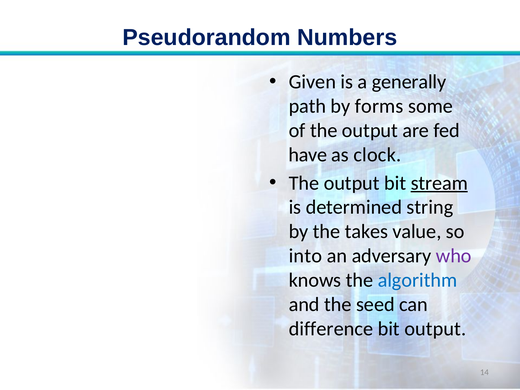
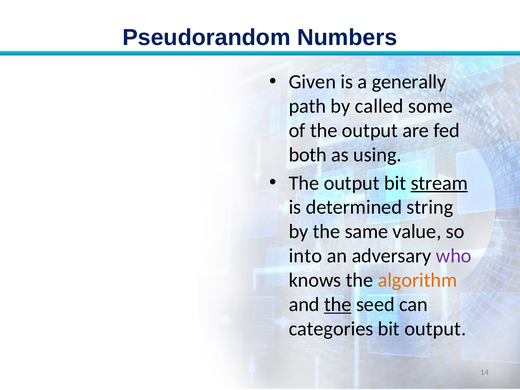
forms: forms -> called (379, 106)
have: have -> both (308, 155)
clock: clock -> using (377, 155)
takes: takes -> same (367, 232)
algorithm colour: blue -> orange (417, 280)
the underline: none -> present (338, 304)
difference: difference -> categories (331, 329)
